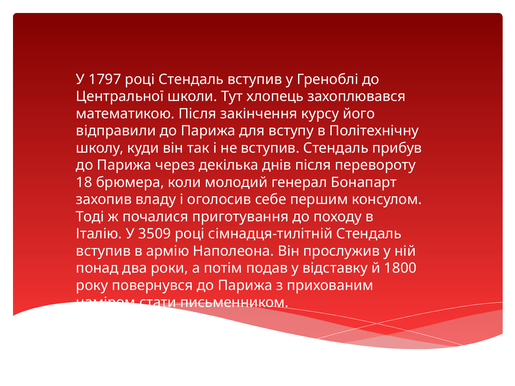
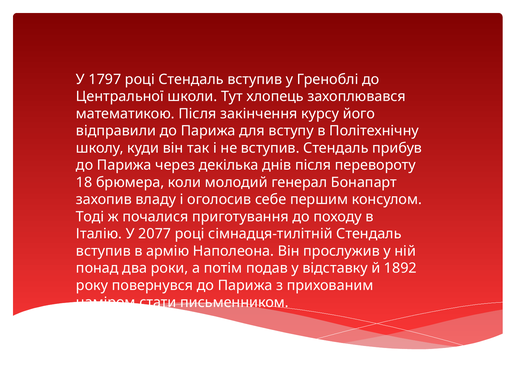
3509: 3509 -> 2077 (155, 234)
1800: 1800 -> 1892 (400, 268)
